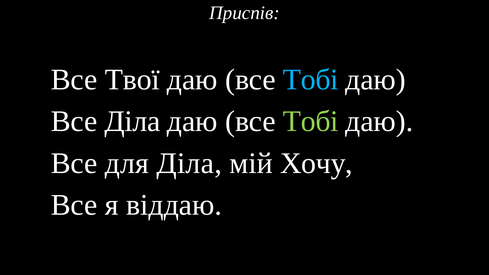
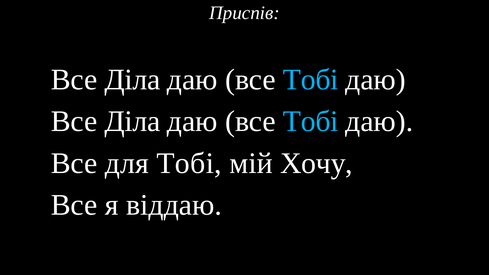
Твої: Твої -> Діла (132, 80)
Тобі colour: light green -> light blue (311, 121)
для Діла: Діла -> Тобі (189, 163)
